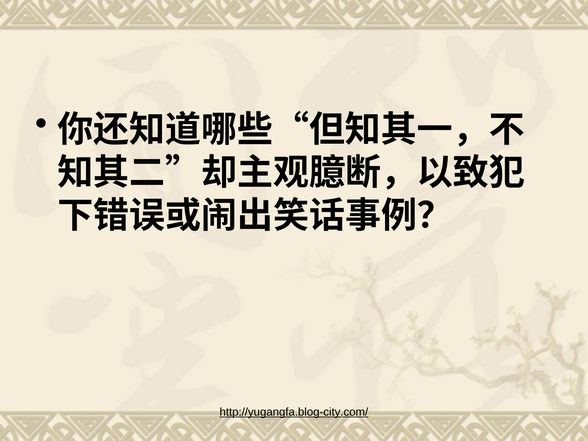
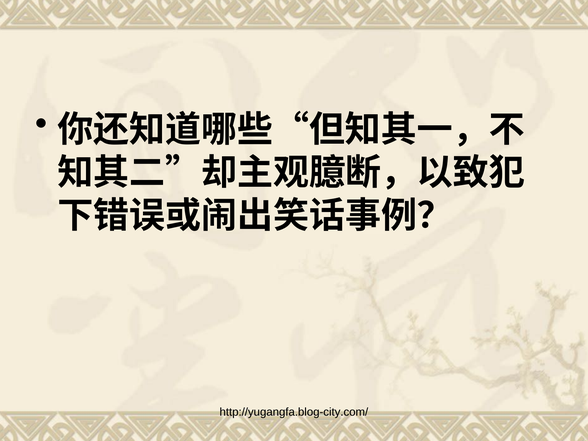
http://yugangfa.blog-city.com/ underline: present -> none (294, 412)
